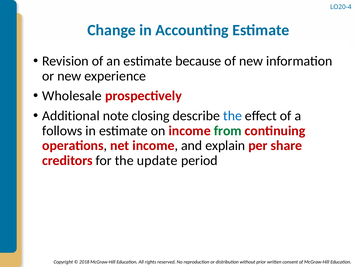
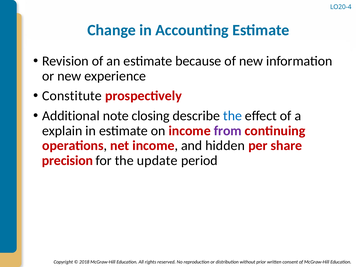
Wholesale: Wholesale -> Constitute (72, 96)
follows: follows -> explain (62, 131)
from colour: green -> purple (228, 131)
explain: explain -> hidden (225, 146)
creditors: creditors -> precision (67, 161)
